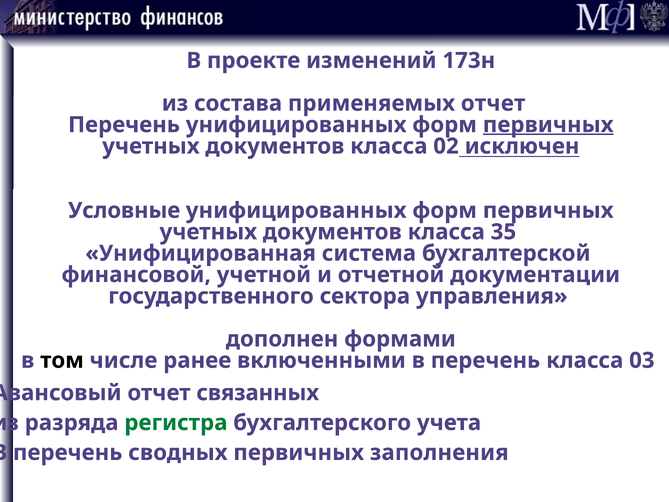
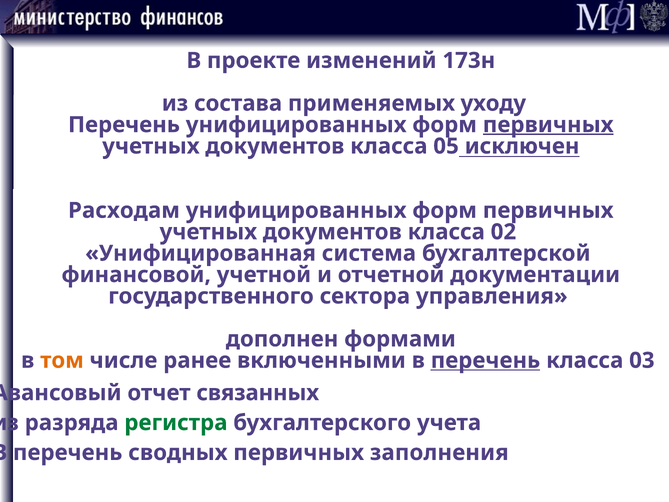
применяемых отчет: отчет -> уходу (493, 103)
02: 02 -> 05 (446, 146)
Условные: Условные -> Расходам (124, 210)
35: 35 -> 02 (503, 232)
том colour: black -> orange (62, 360)
перечень underline: none -> present (485, 360)
